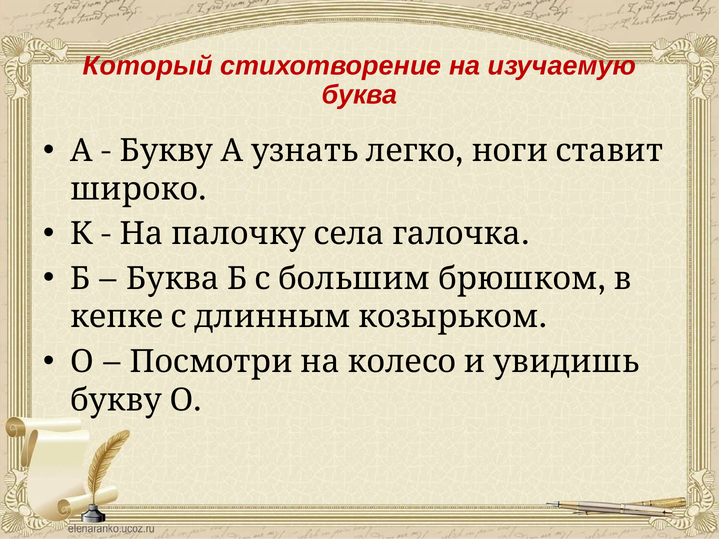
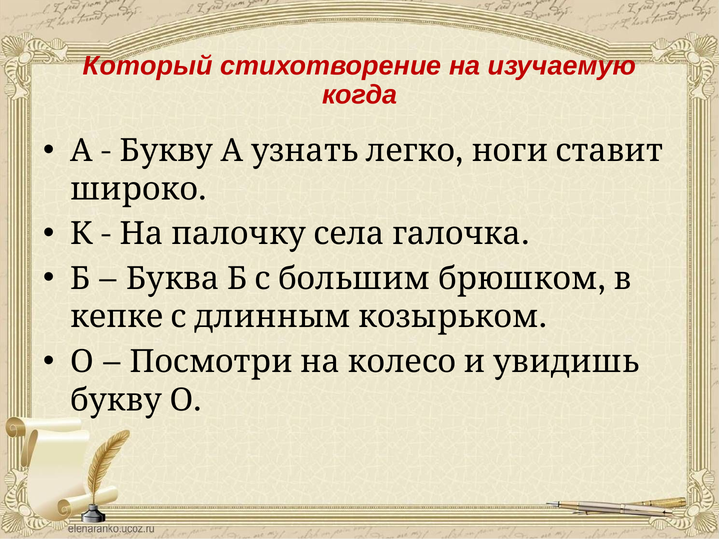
буква: буква -> когда (360, 95)
